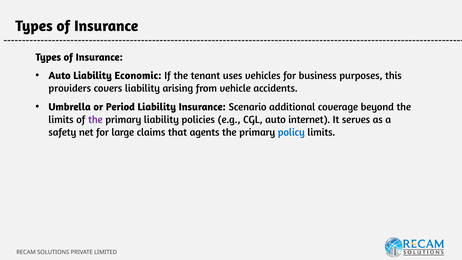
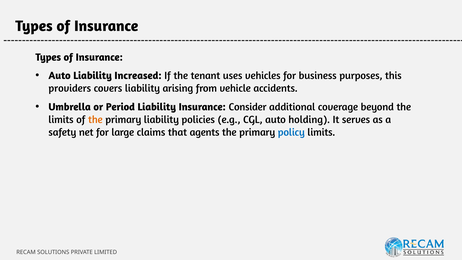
Economic: Economic -> Increased (138, 76)
Scenario: Scenario -> Consider (248, 107)
the colour: purple -> orange (95, 120)
internet: internet -> holding (309, 120)
